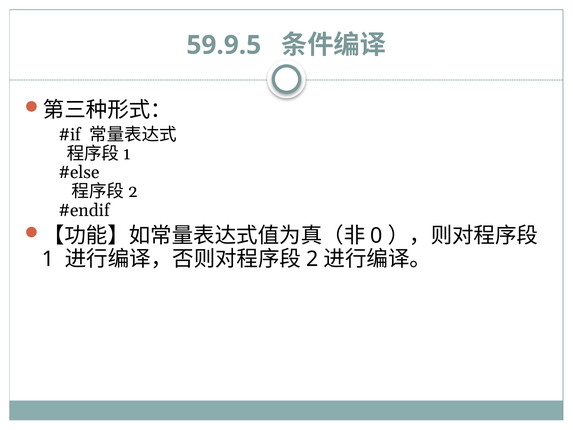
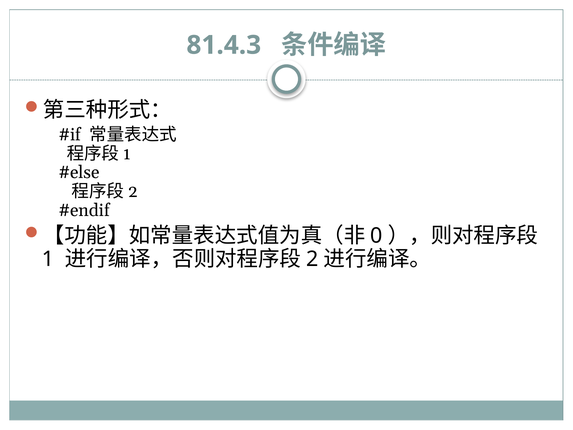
59.9.5: 59.9.5 -> 81.4.3 (224, 45)
